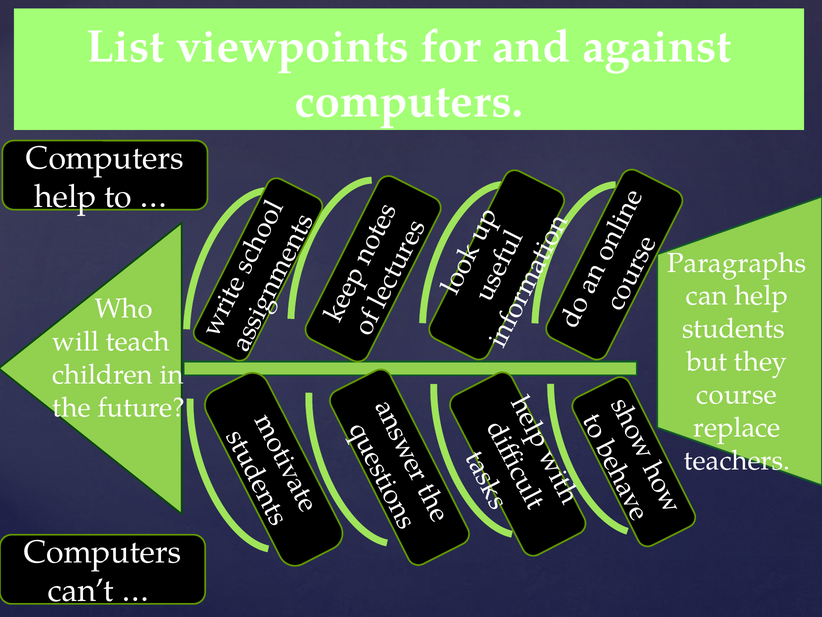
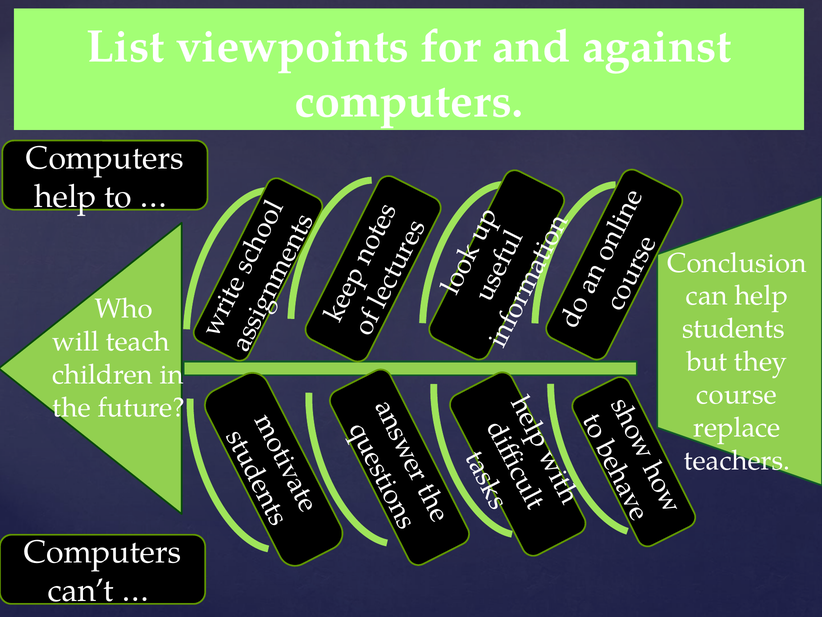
Paragraphs: Paragraphs -> Conclusion (737, 263)
